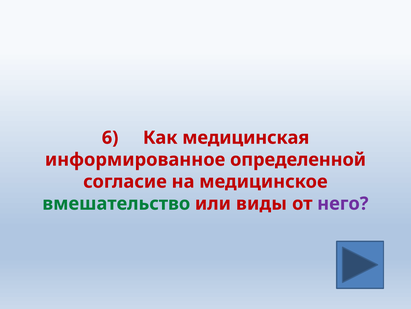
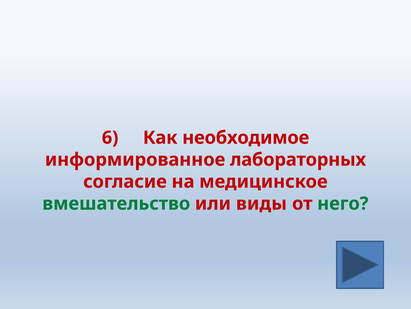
медицинская: медицинская -> необходимое (246, 137)
определенной: определенной -> лабораторных (298, 159)
него colour: purple -> green (343, 203)
